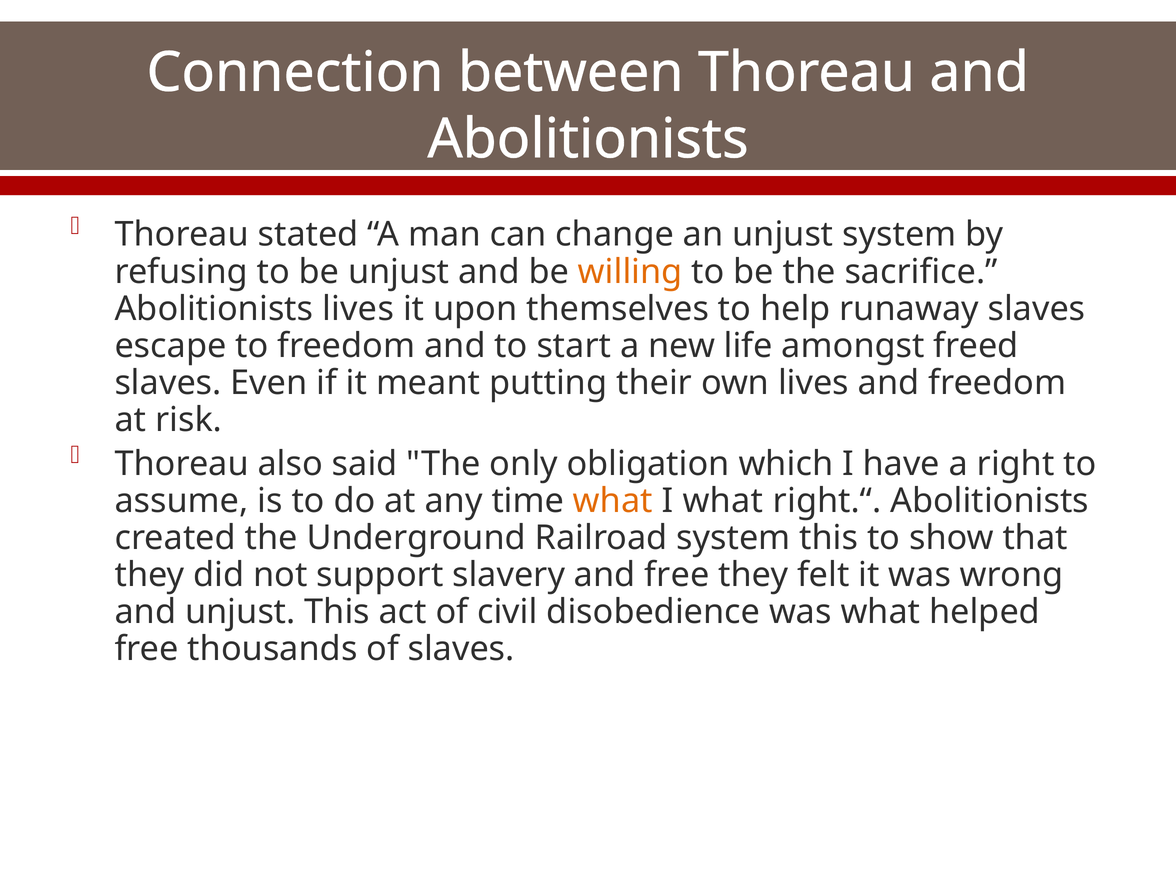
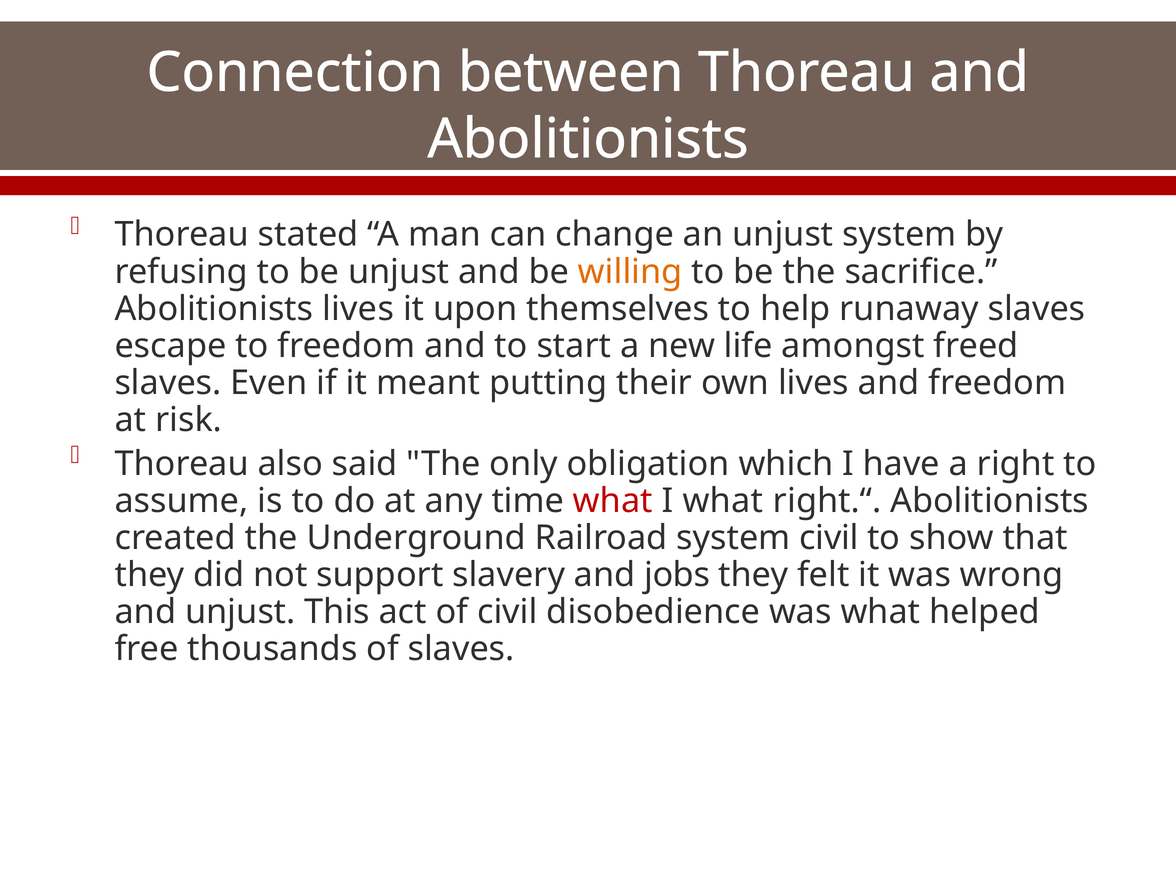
what colour: orange -> red (613, 501)
system this: this -> civil (829, 538)
and free: free -> jobs (677, 575)
